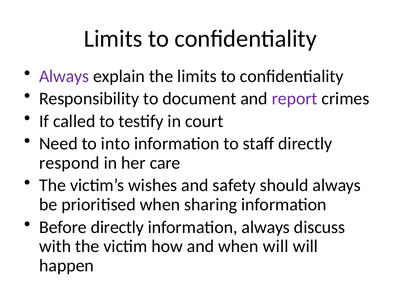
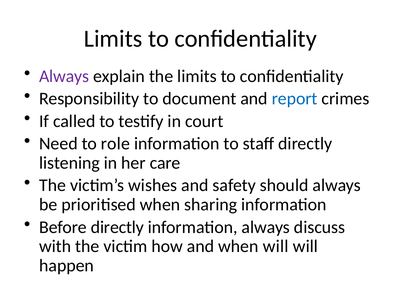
report colour: purple -> blue (295, 99)
into: into -> role (115, 144)
respond: respond -> listening (69, 163)
